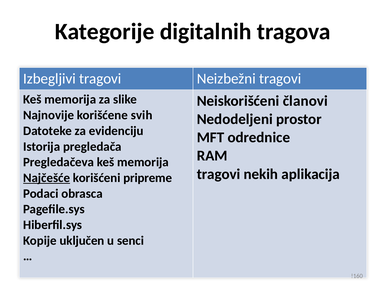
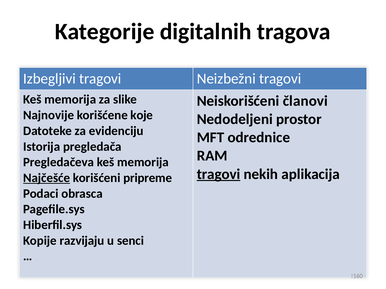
svih: svih -> koje (142, 115)
tragovi underline: none -> present (219, 174)
uključen: uključen -> razvijaju (82, 241)
